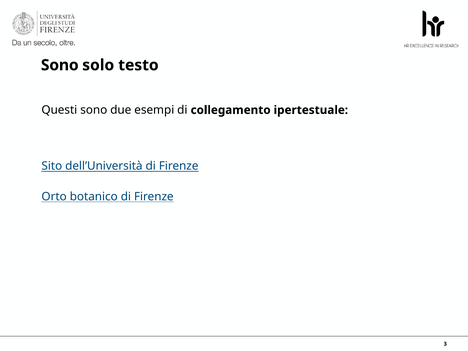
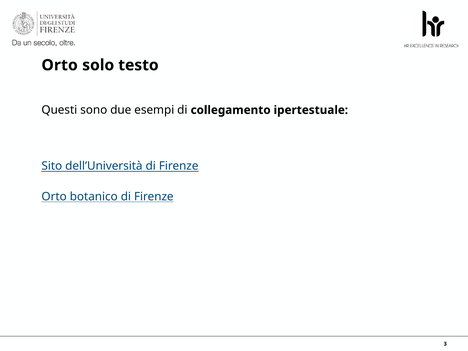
Sono: Sono -> Orto (60, 65)
